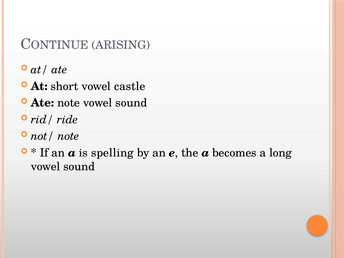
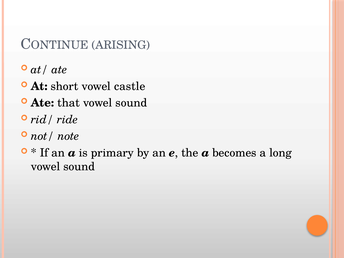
Ate note: note -> that (69, 103)
spelling: spelling -> primary (112, 153)
